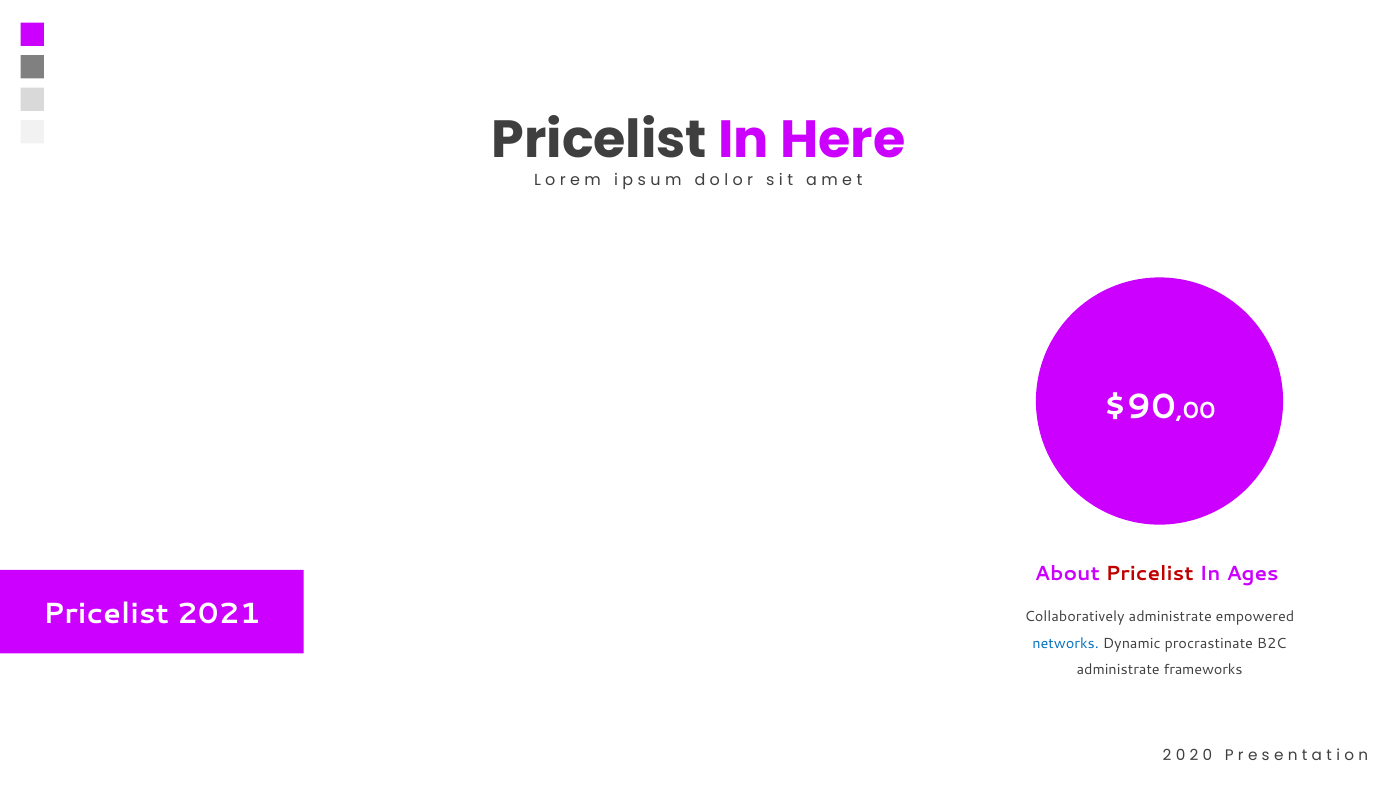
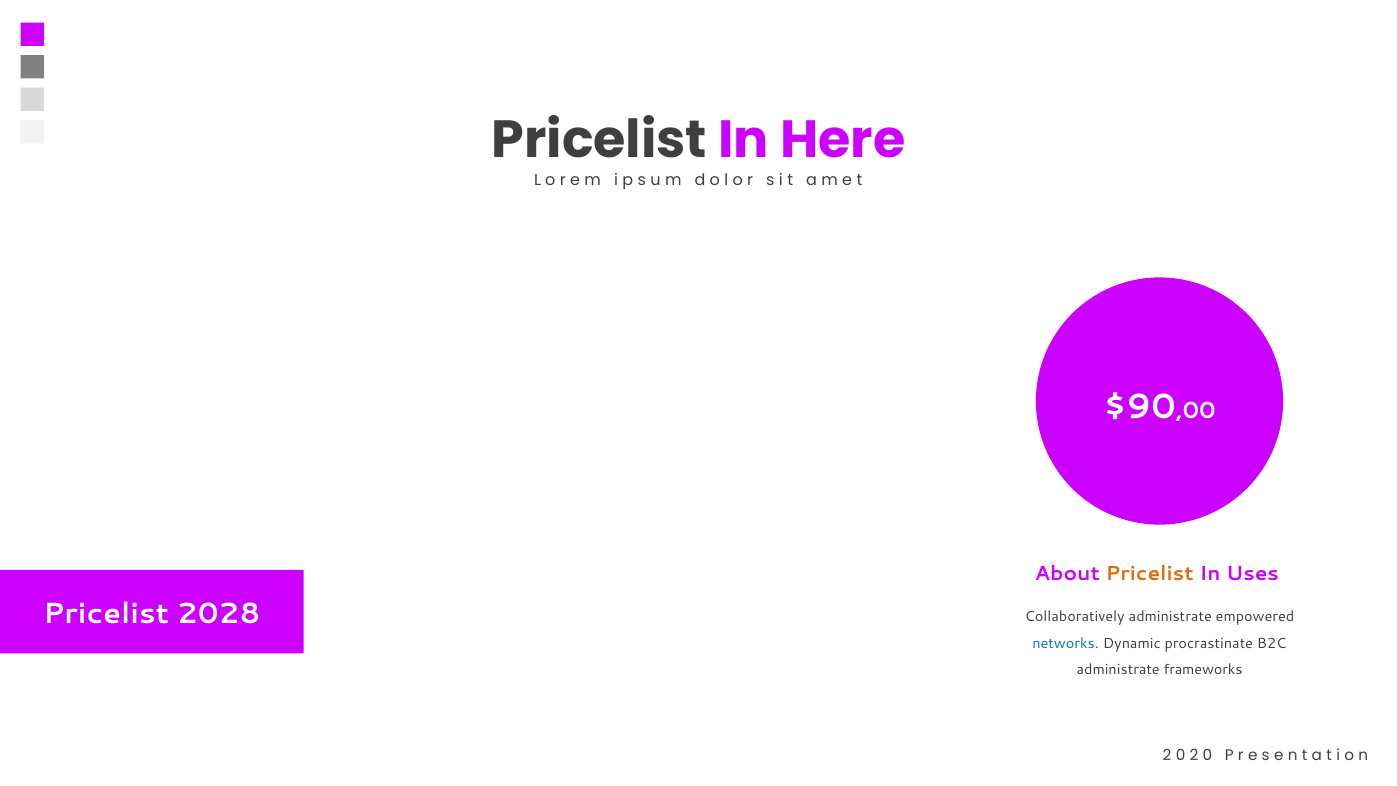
Pricelist colour: red -> orange (1150, 573)
Ages: Ages -> Uses (1253, 573)
2021: 2021 -> 2028 (219, 613)
